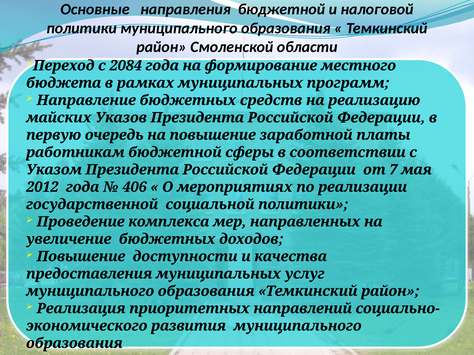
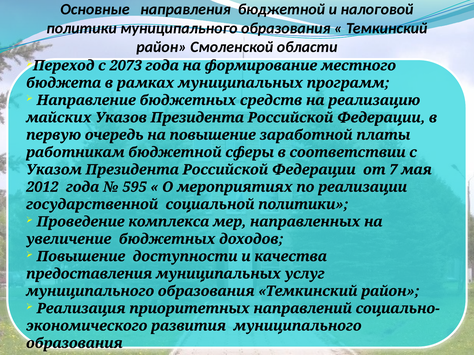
2084: 2084 -> 2073 (126, 66)
406: 406 -> 595 (134, 187)
